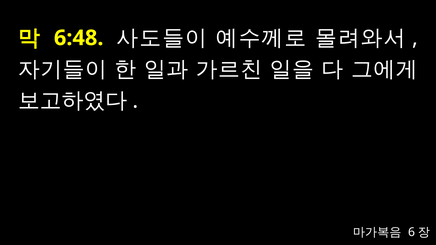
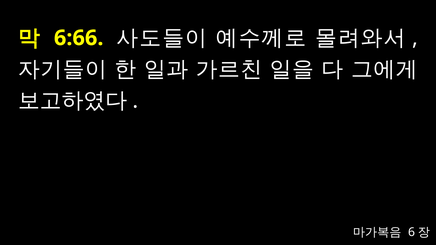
6:48: 6:48 -> 6:66 (79, 38)
